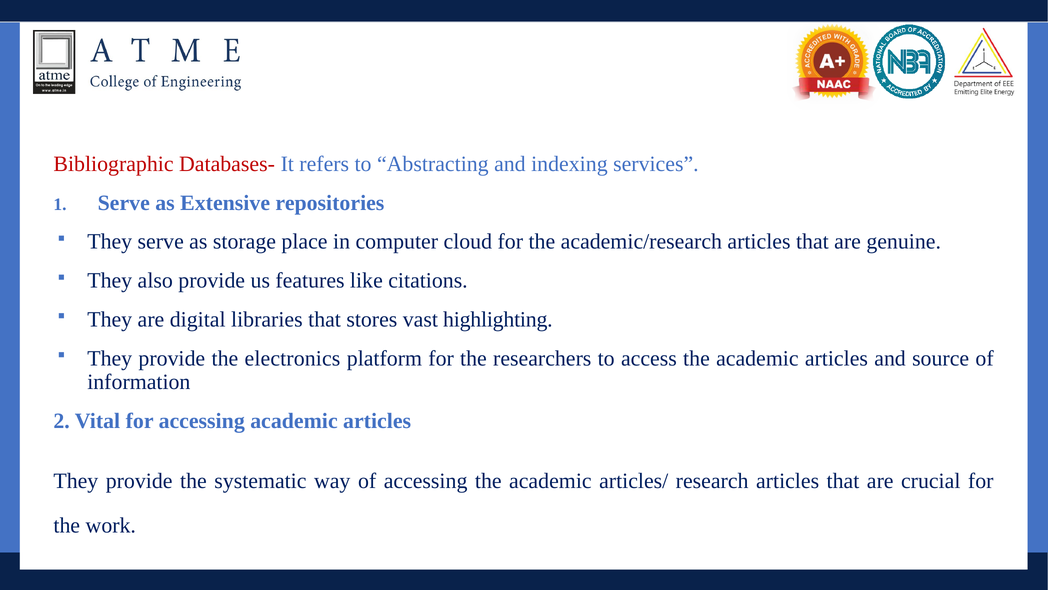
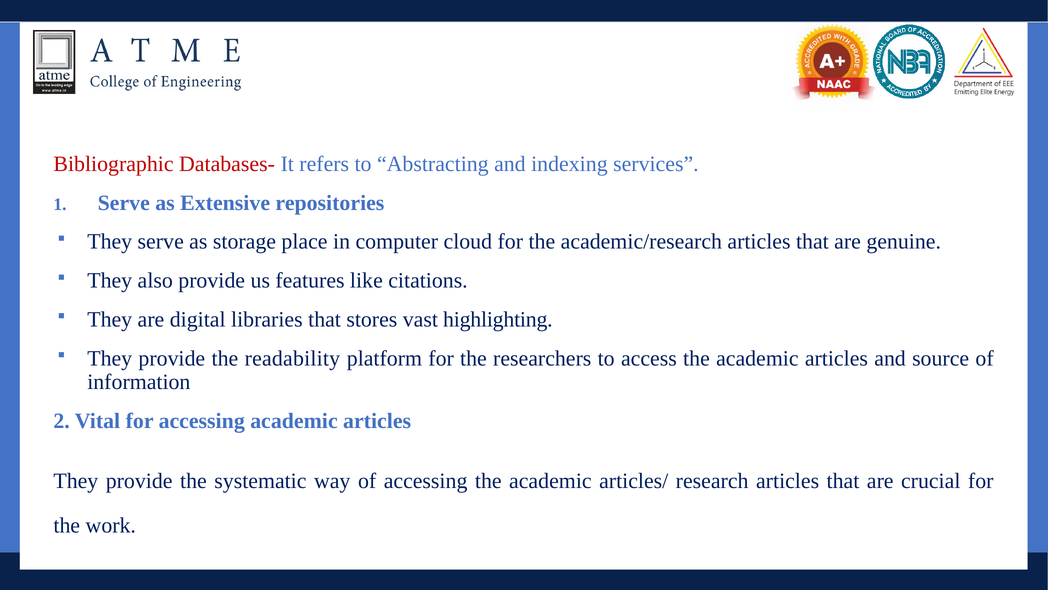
electronics: electronics -> readability (292, 358)
